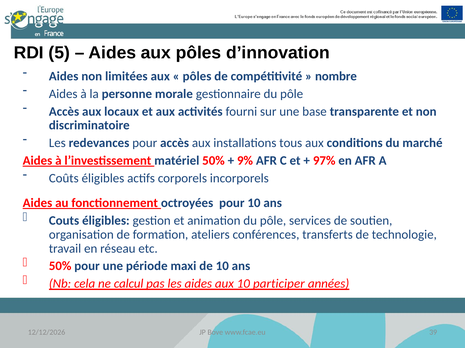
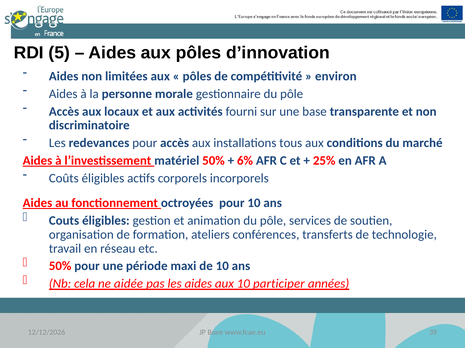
nombre: nombre -> environ (336, 76)
9%: 9% -> 6% (245, 161)
97%: 97% -> 25% (324, 161)
calcul: calcul -> aidée (129, 284)
